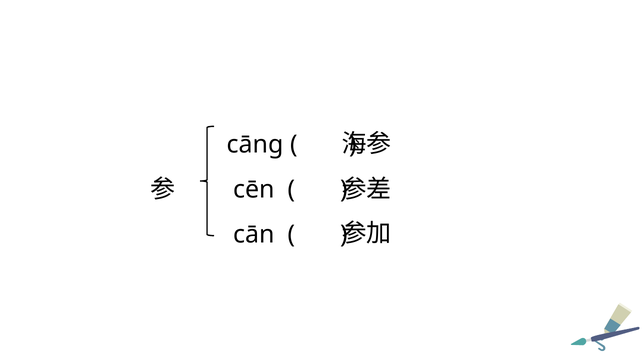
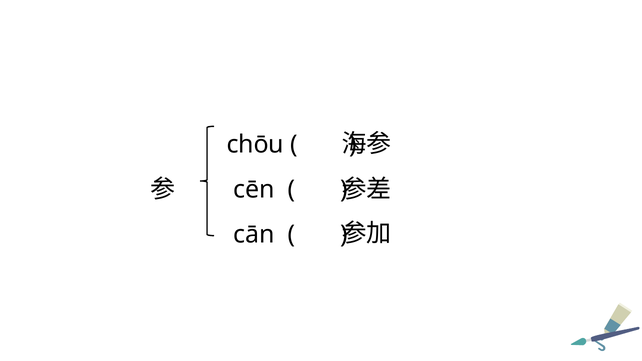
cāng: cāng -> chōu (255, 145)
